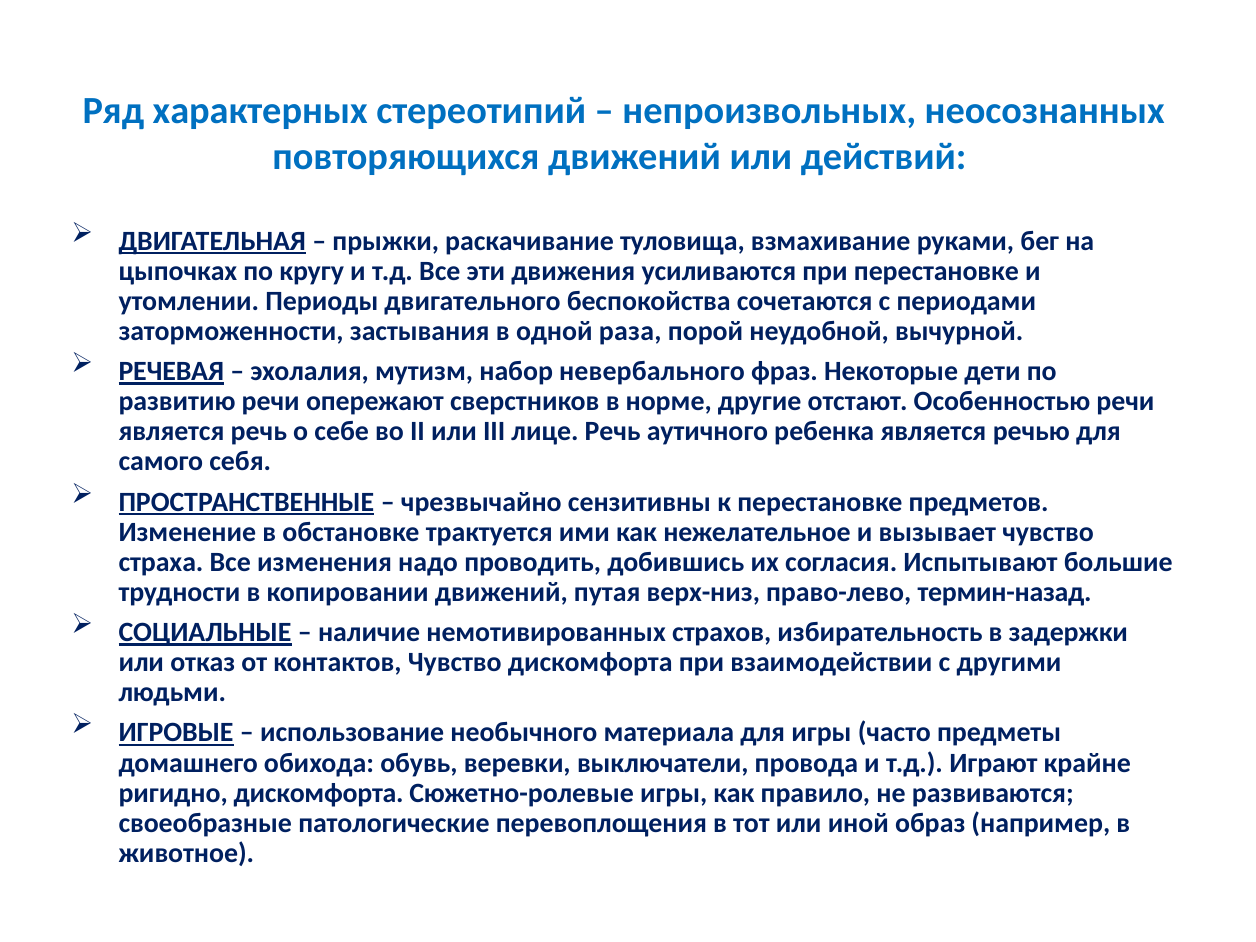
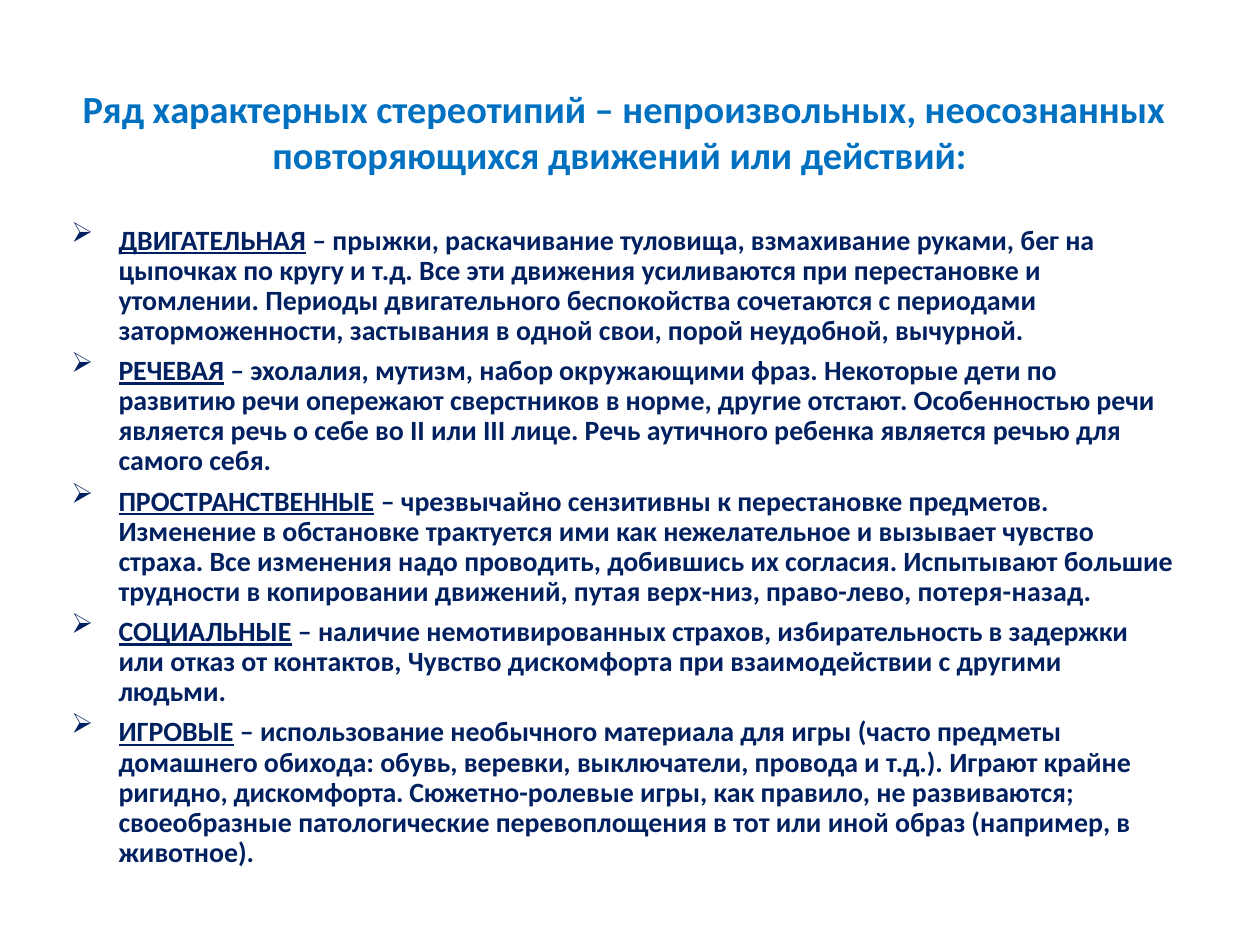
раза: раза -> свои (630, 331)
невербального: невербального -> окружающими (652, 371)
термин-назад: термин-назад -> потеря-назад (1004, 592)
